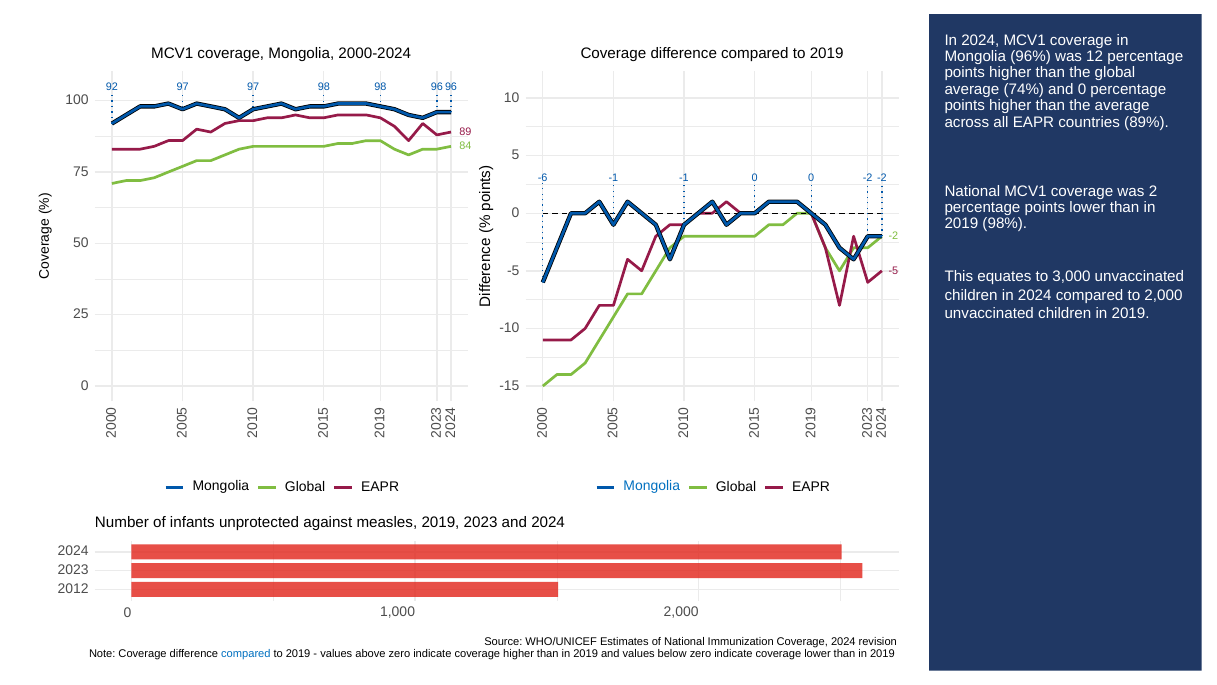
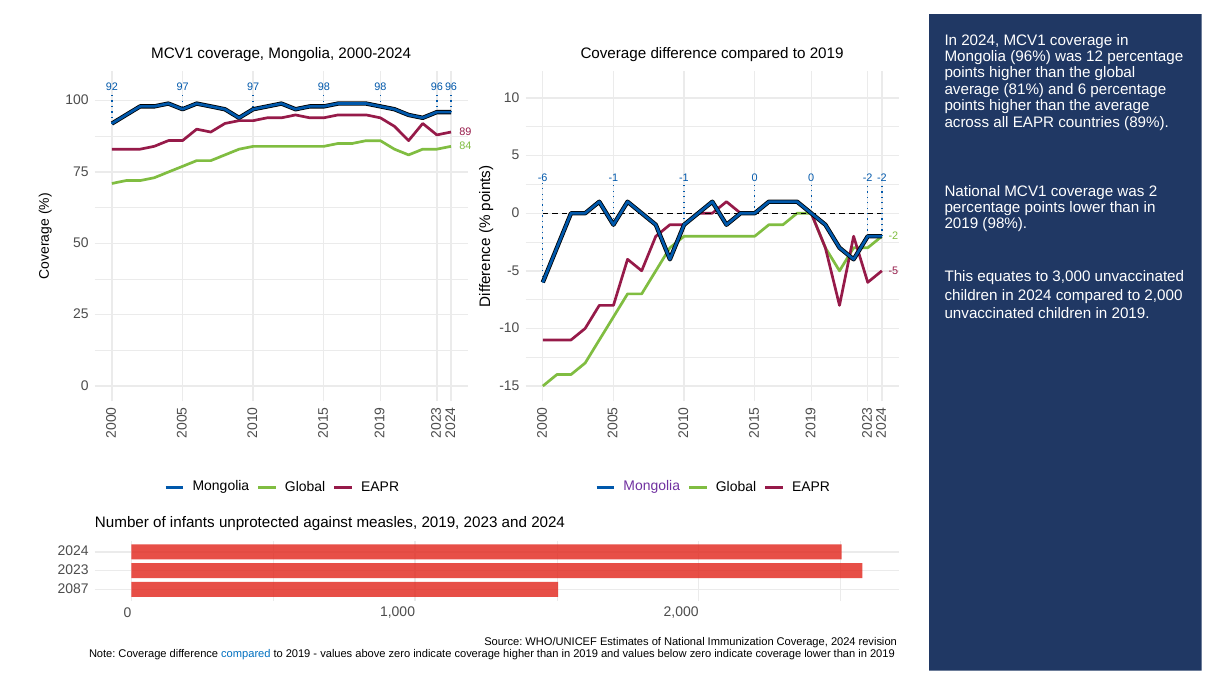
74%: 74% -> 81% (1024, 89)
and 0: 0 -> 6 (1082, 89)
Mongolia colour: blue -> purple (652, 486)
2012: 2012 -> 2087 (73, 588)
